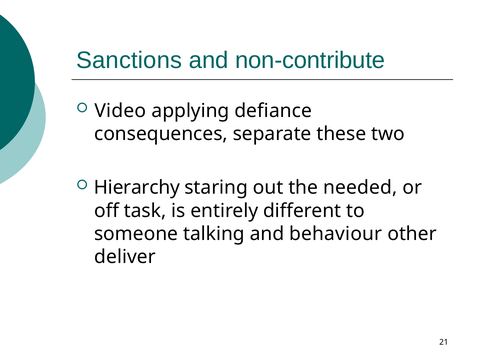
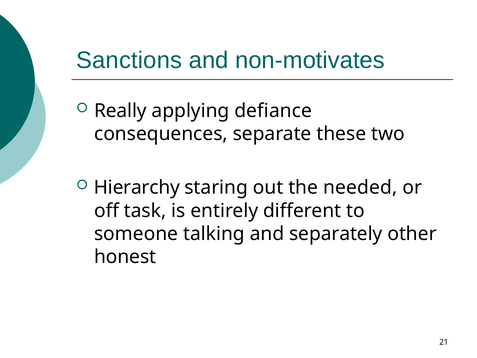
non-contribute: non-contribute -> non-motivates (310, 60)
Video: Video -> Really (120, 111)
behaviour: behaviour -> separately (336, 234)
deliver: deliver -> honest (125, 257)
